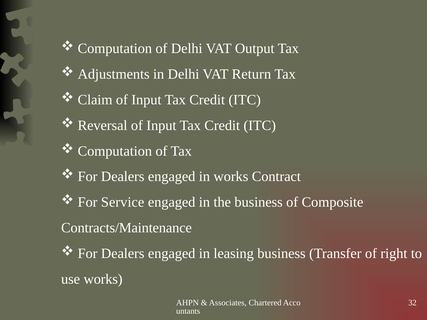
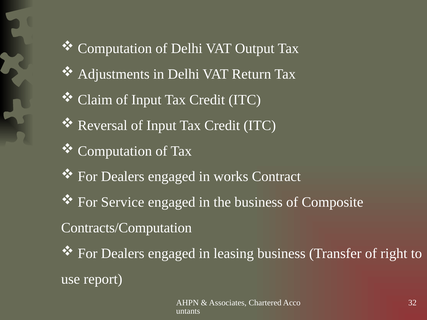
Contracts/Maintenance: Contracts/Maintenance -> Contracts/Computation (126, 228)
use works: works -> report (103, 279)
